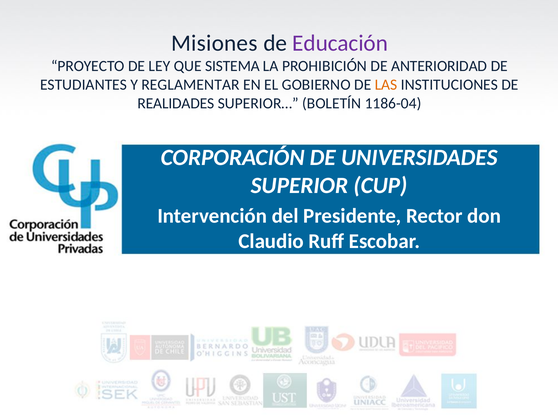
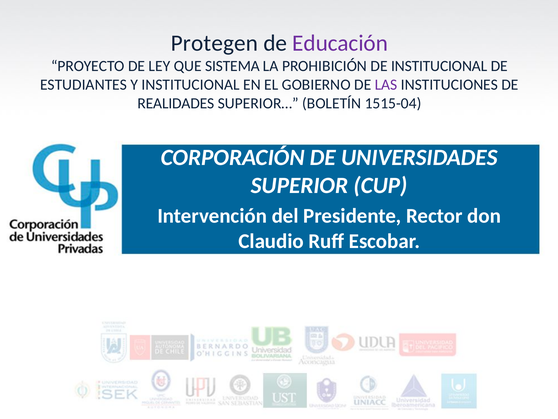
Misiones: Misiones -> Protegen (214, 43)
DE ANTERIORIDAD: ANTERIORIDAD -> INSTITUCIONAL (439, 66)
Y REGLAMENTAR: REGLAMENTAR -> INSTITUCIONAL (191, 85)
LAS colour: orange -> purple (386, 85)
1186-04: 1186-04 -> 1515-04 (393, 103)
